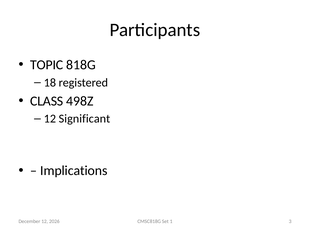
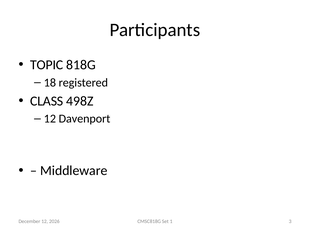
Significant: Significant -> Davenport (84, 119)
Implications: Implications -> Middleware (74, 171)
